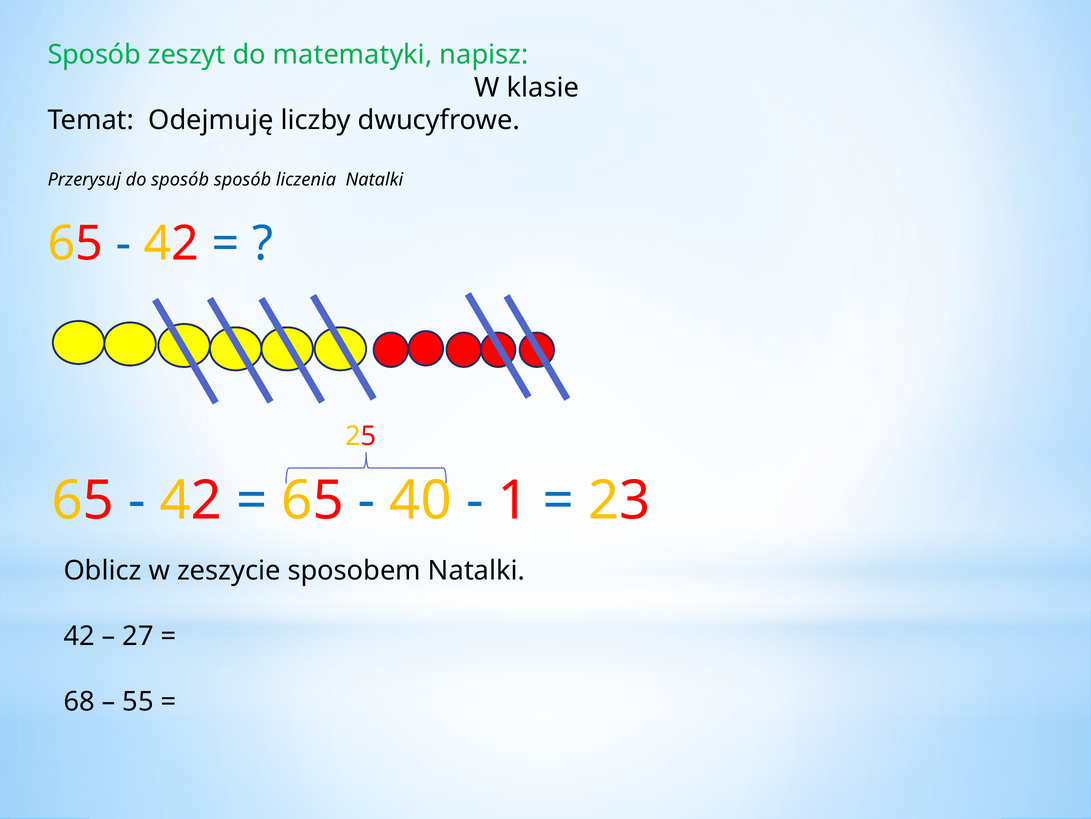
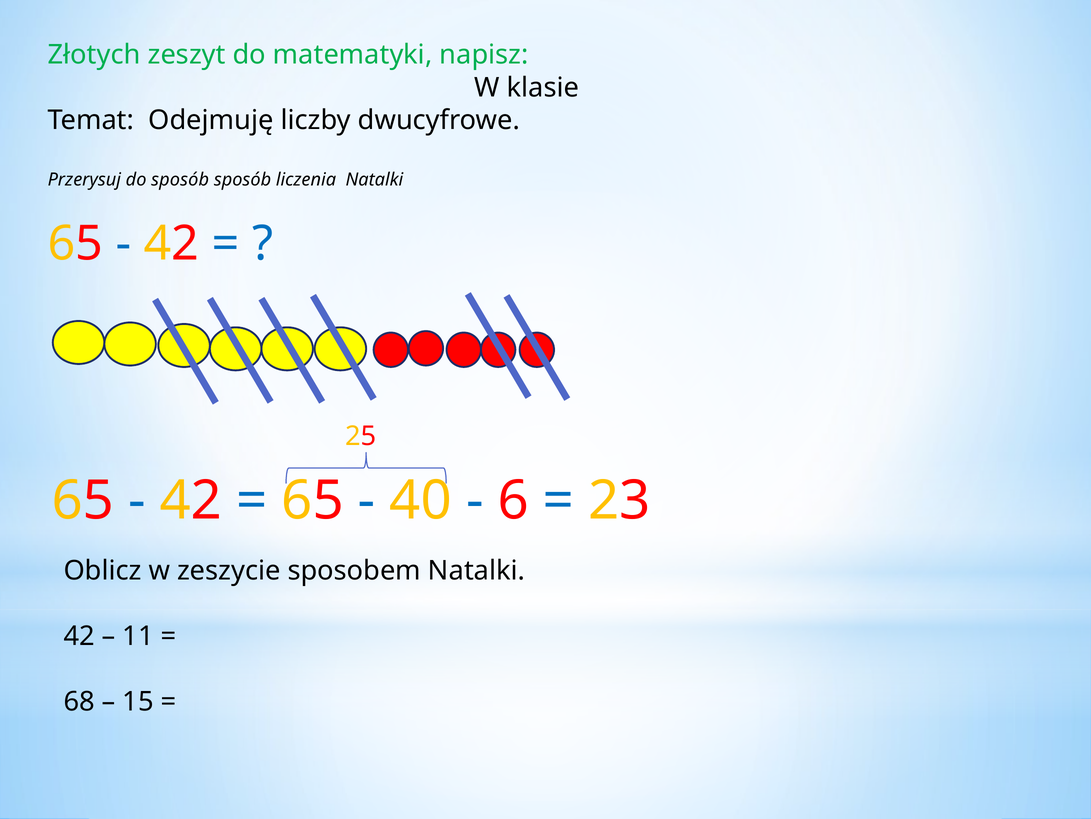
Sposób: Sposób -> Złotych (94, 55)
1: 1 -> 6 (513, 500)
27: 27 -> 11 (138, 636)
55: 55 -> 15 (138, 701)
